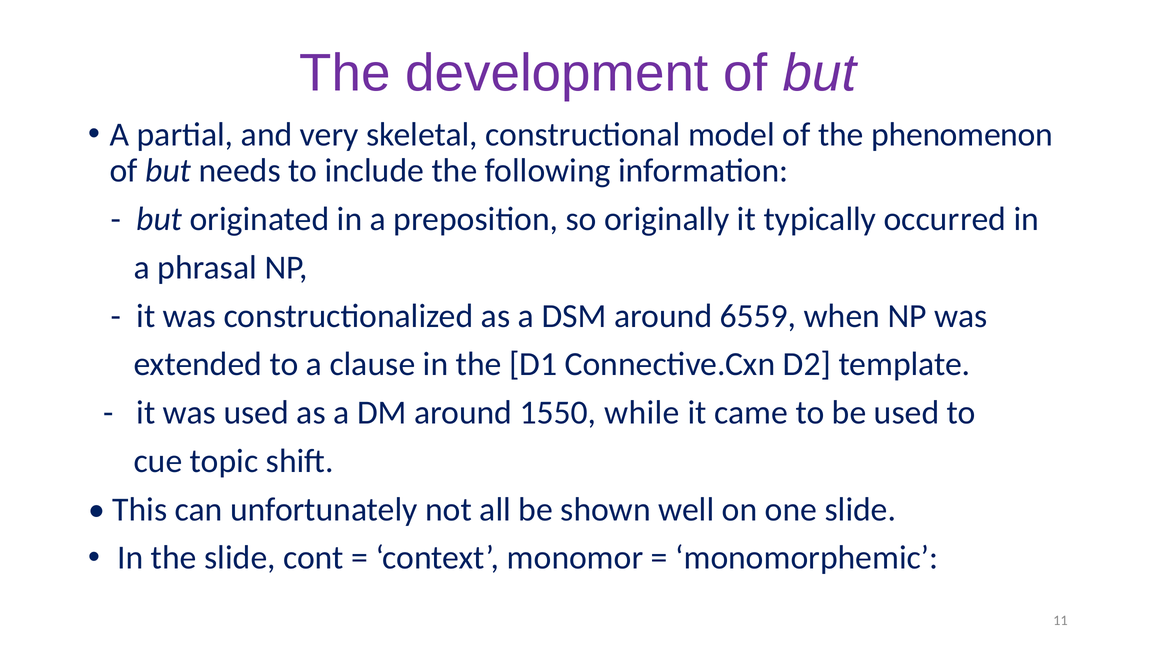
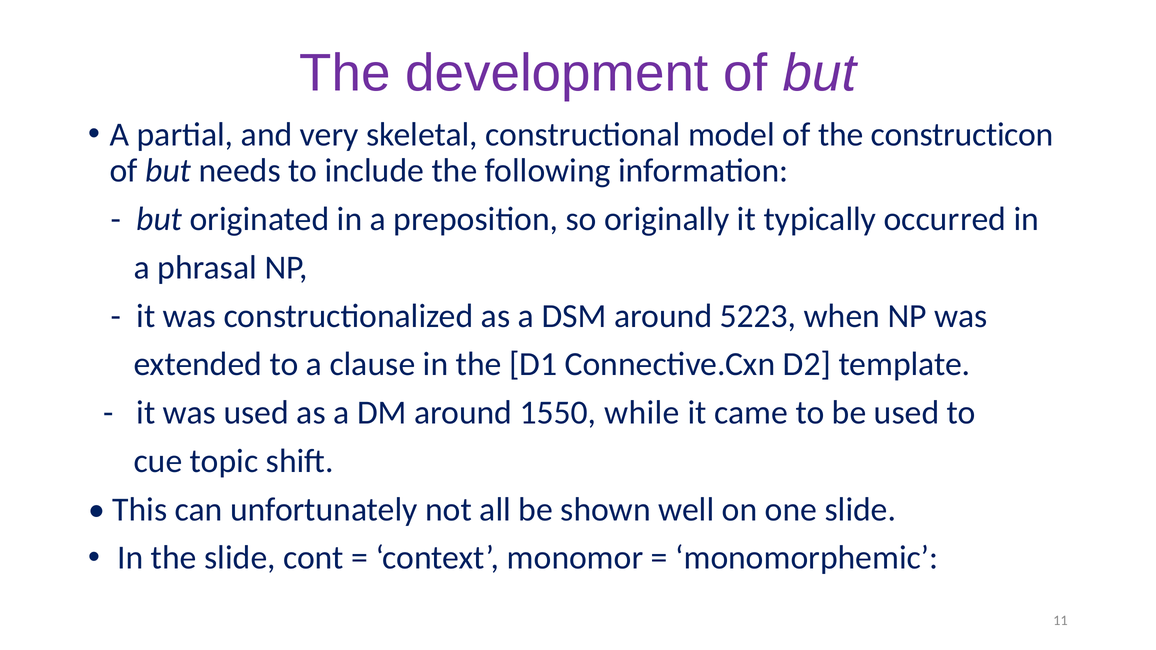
phenomenon: phenomenon -> constructicon (962, 134)
6559: 6559 -> 5223 (758, 316)
